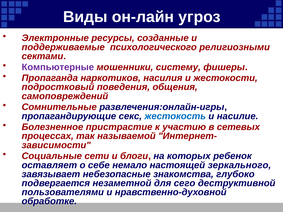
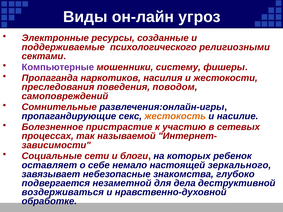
подростковый: подростковый -> преследования (58, 87)
общения: общения -> поводом (175, 87)
жестокость colour: blue -> orange (175, 116)
сего: сего -> дела (185, 183)
пользователями: пользователями -> воздерживаться (63, 192)
